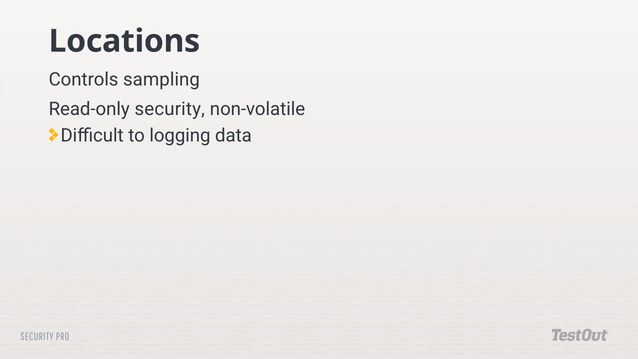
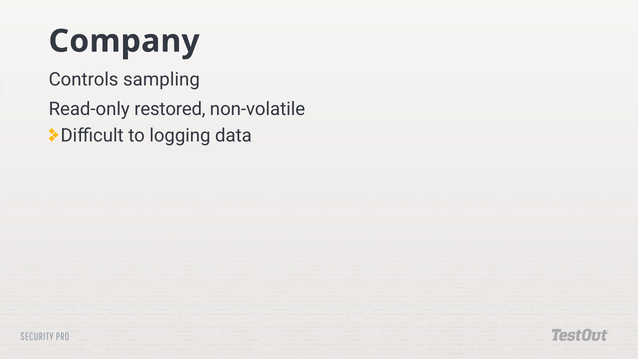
Locations: Locations -> Company (124, 41)
Read-only security: security -> restored (170, 109)
